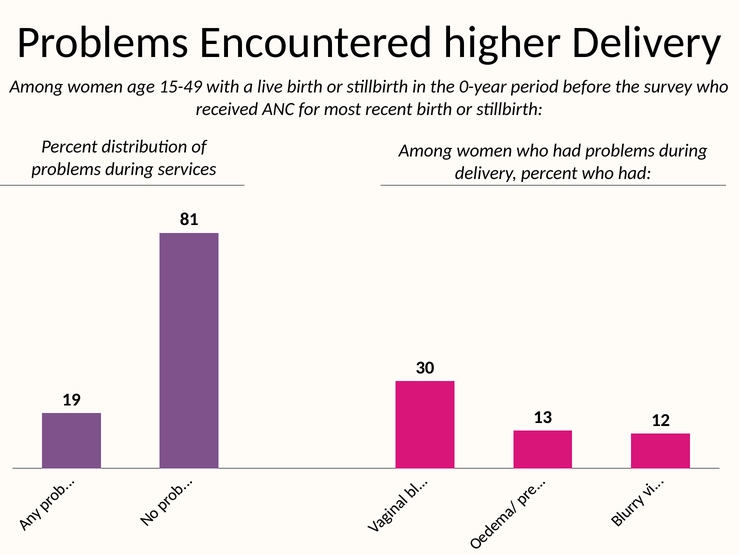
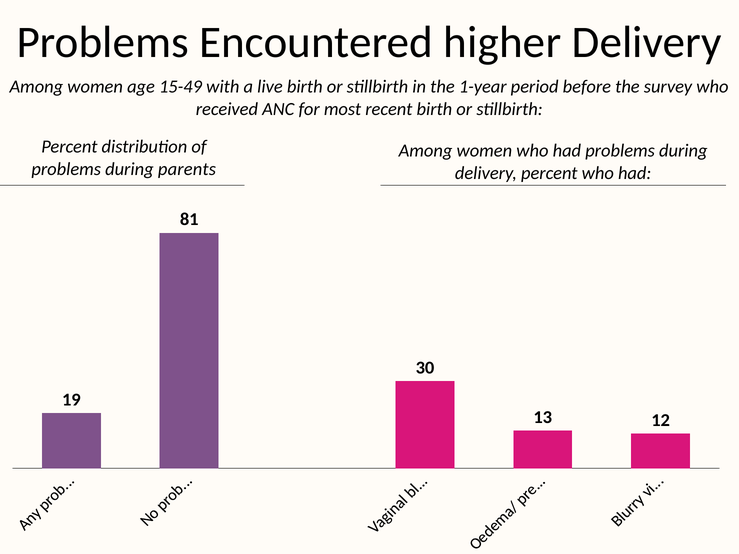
0-year: 0-year -> 1-year (483, 87)
services: services -> parents (187, 169)
